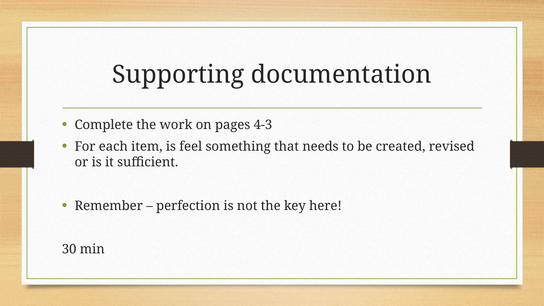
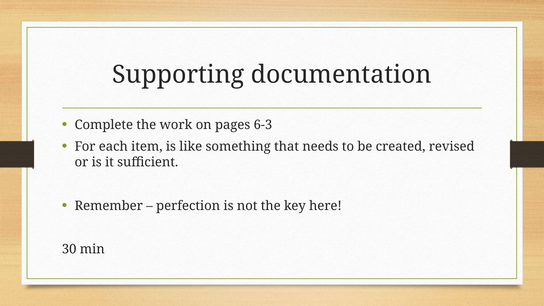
4-3: 4-3 -> 6-3 (263, 125)
feel: feel -> like (191, 147)
